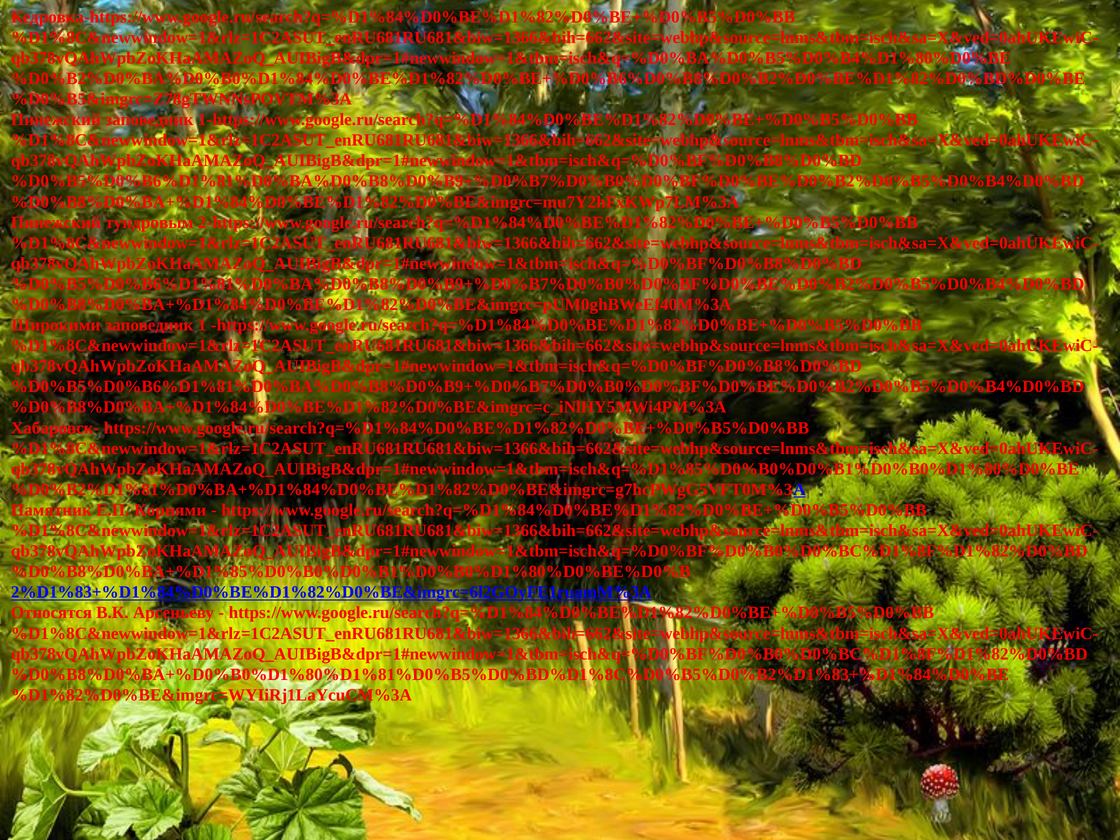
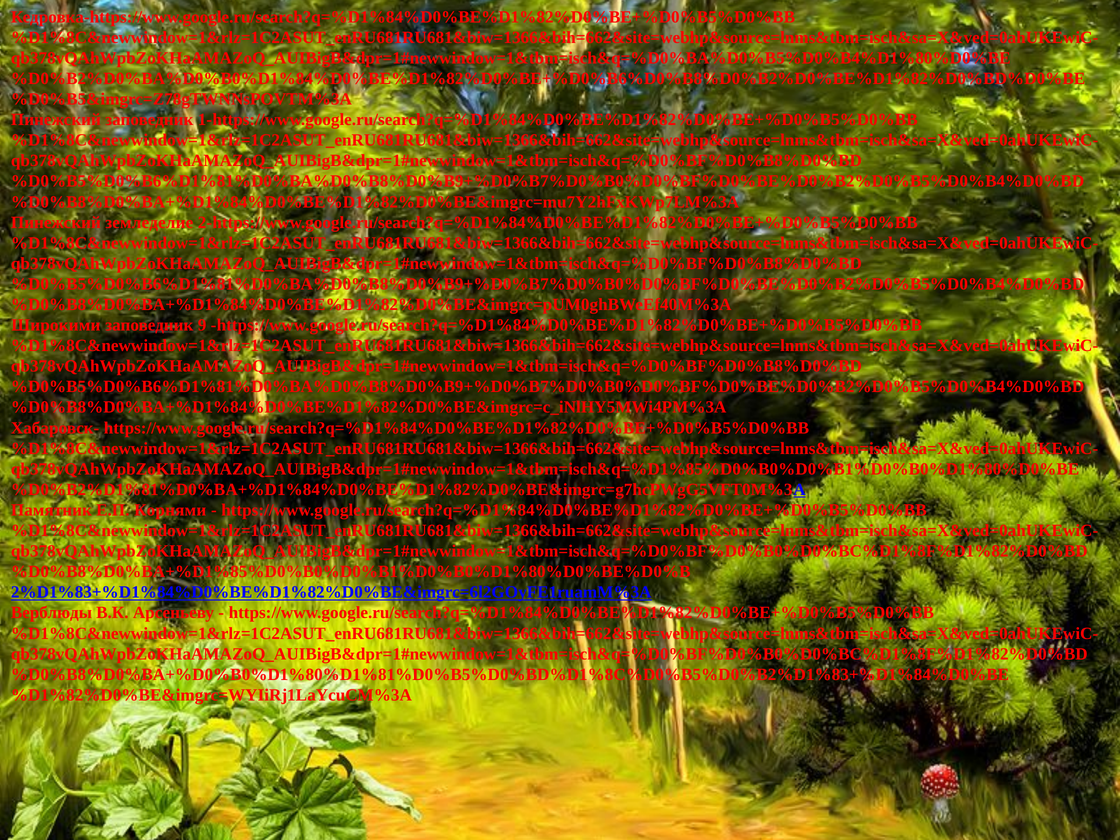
тундровым: тундровым -> земледелие (149, 222)
1: 1 -> 9 (202, 325)
Относятся: Относятся -> Верблюды (51, 613)
